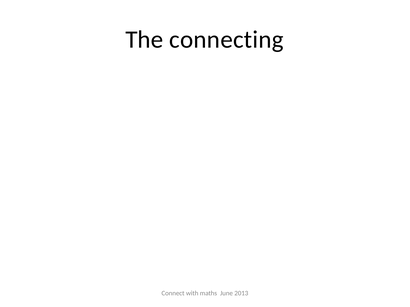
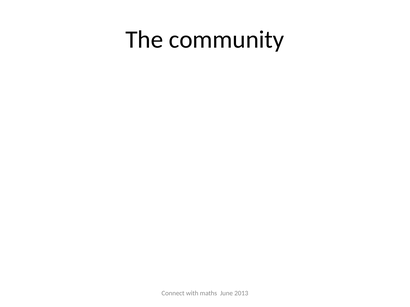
connecting: connecting -> community (227, 40)
